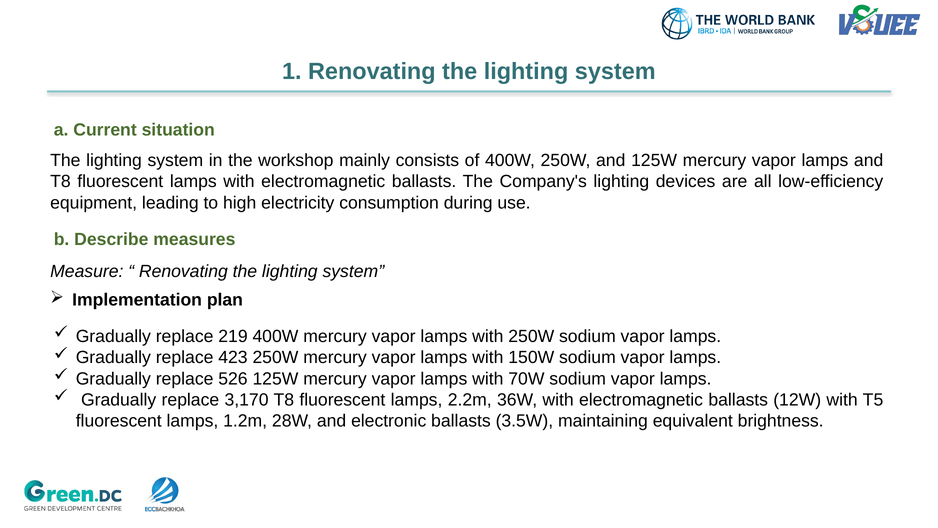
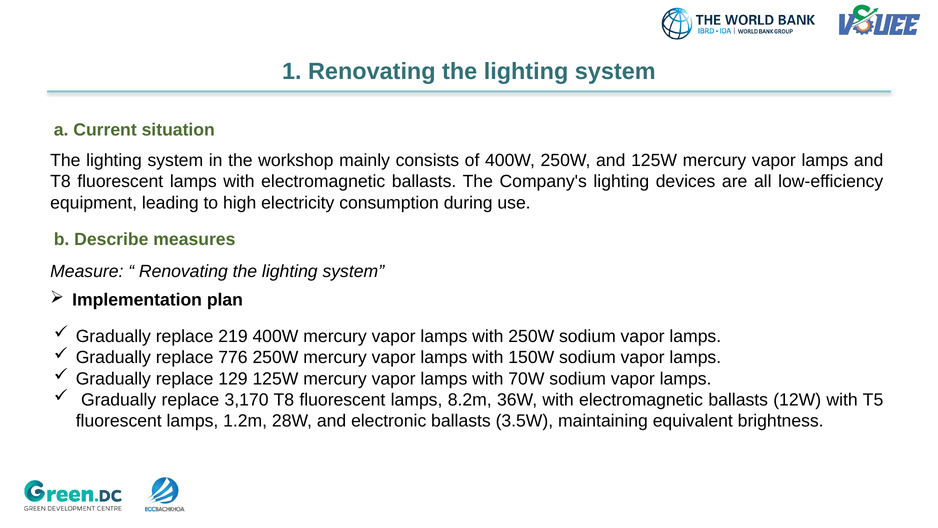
423: 423 -> 776 (233, 357)
526: 526 -> 129 (233, 378)
2.2m: 2.2m -> 8.2m (470, 400)
